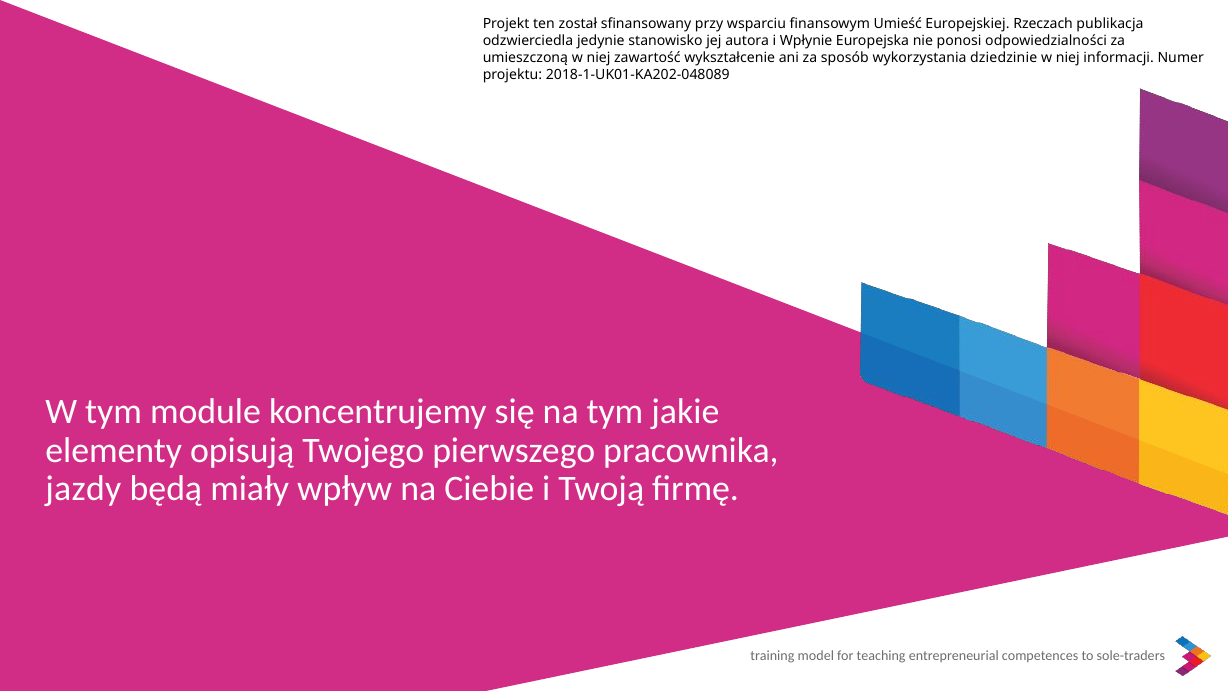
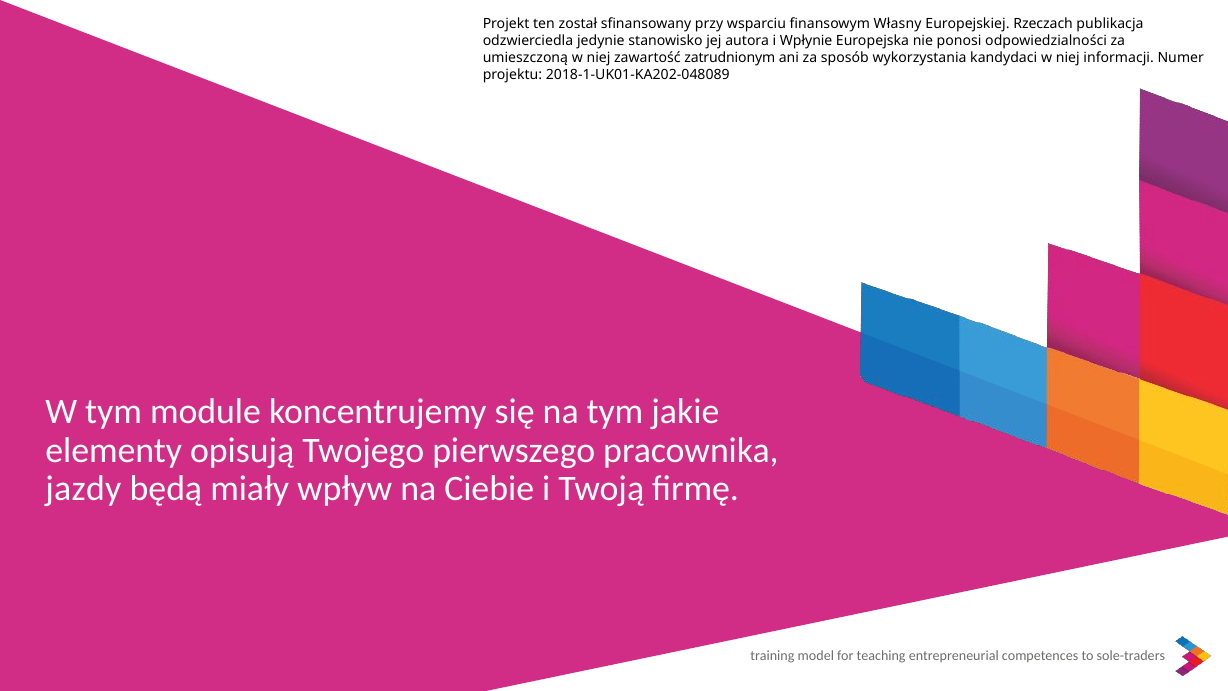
Umieść: Umieść -> Własny (898, 24)
wykształcenie: wykształcenie -> zatrudnionym (730, 58)
dziedzinie: dziedzinie -> kandydaci (1004, 58)
